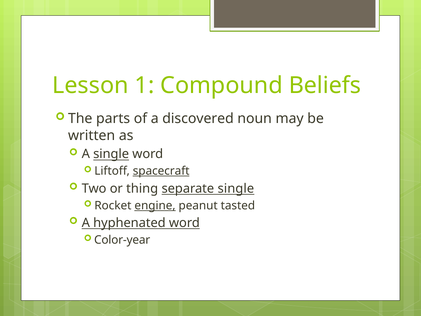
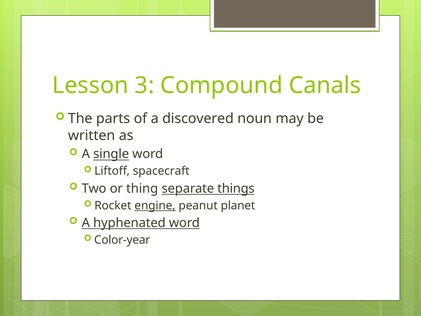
1: 1 -> 3 (144, 85)
Beliefs: Beliefs -> Canals (325, 85)
spacecraft underline: present -> none (161, 171)
separate single: single -> things (236, 188)
tasted: tasted -> planet (238, 205)
